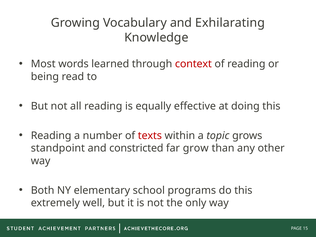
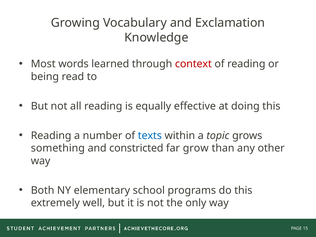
Exhilarating: Exhilarating -> Exclamation (230, 23)
texts colour: red -> blue (150, 136)
standpoint: standpoint -> something (58, 148)
